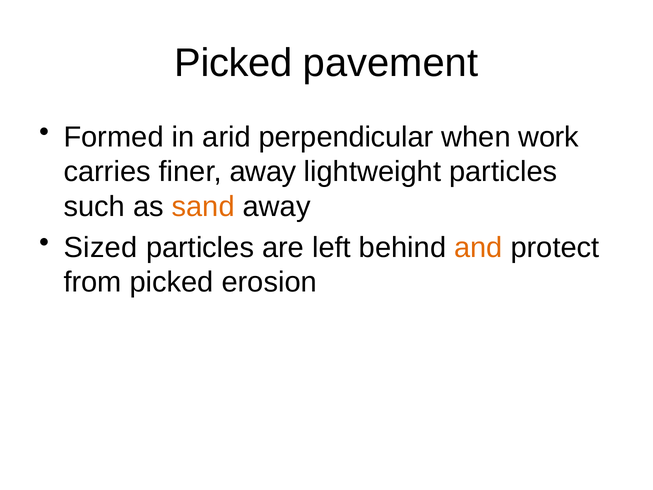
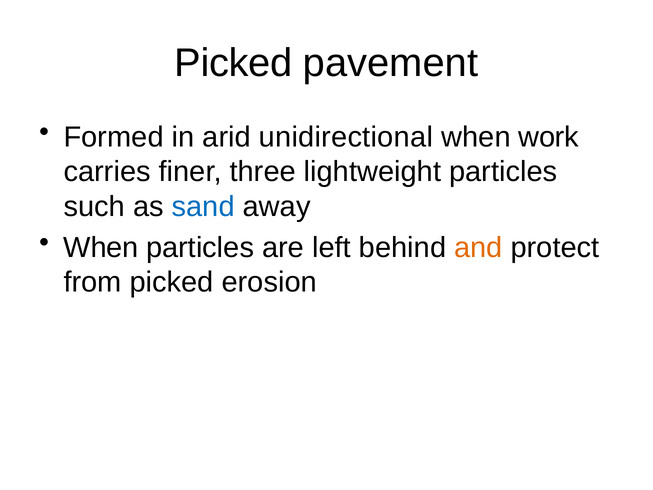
perpendicular: perpendicular -> unidirectional (346, 137)
finer away: away -> three (263, 172)
sand colour: orange -> blue (203, 207)
Sized: Sized -> When (101, 247)
